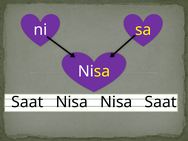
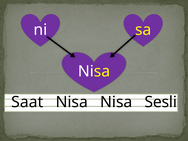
Nisa Saat: Saat -> Sesli (161, 102)
